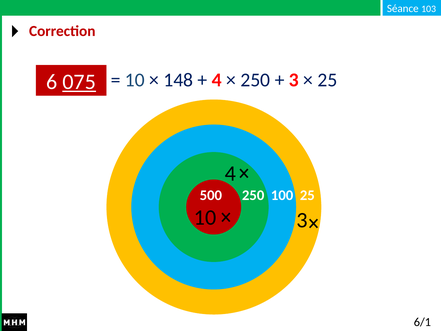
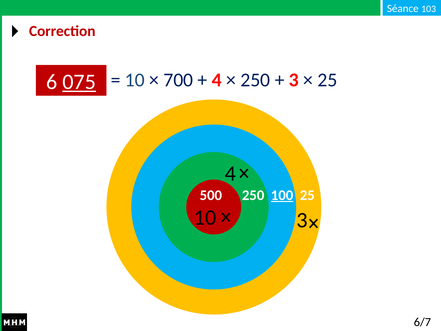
148: 148 -> 700 (178, 80)
100 underline: none -> present (282, 195)
6/1: 6/1 -> 6/7 (422, 322)
